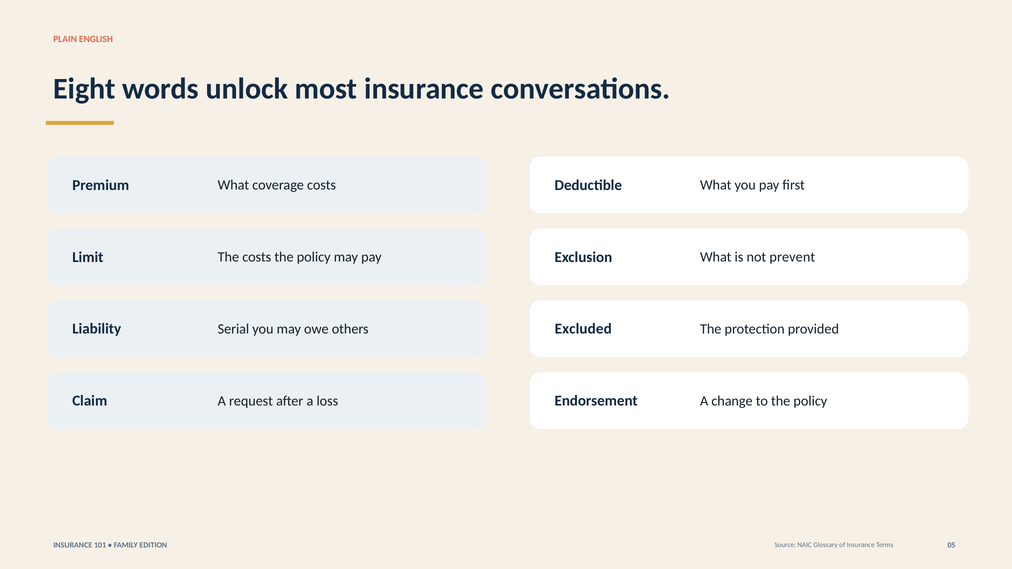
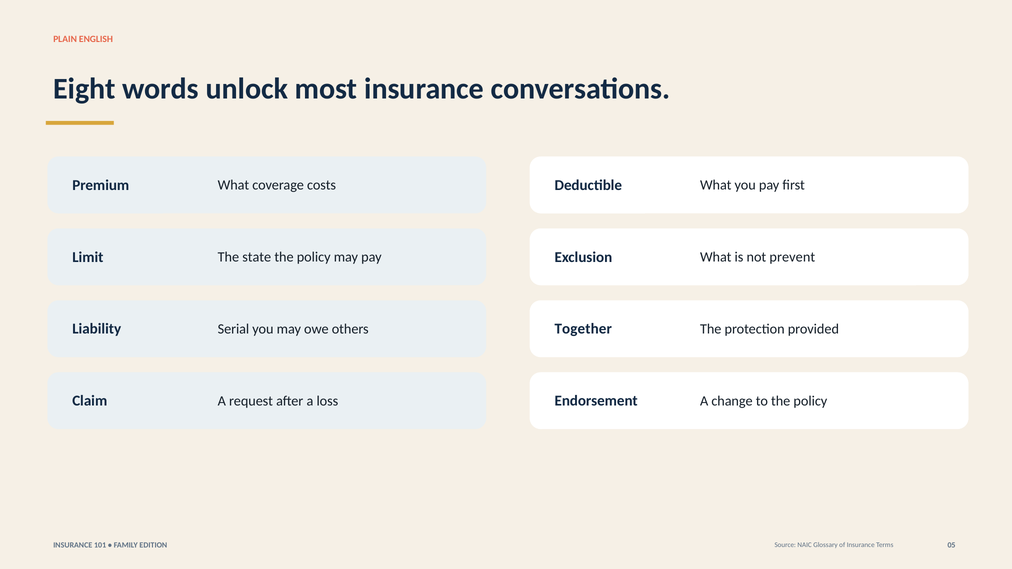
The costs: costs -> state (257, 257)
Excluded: Excluded -> Together (583, 329)
